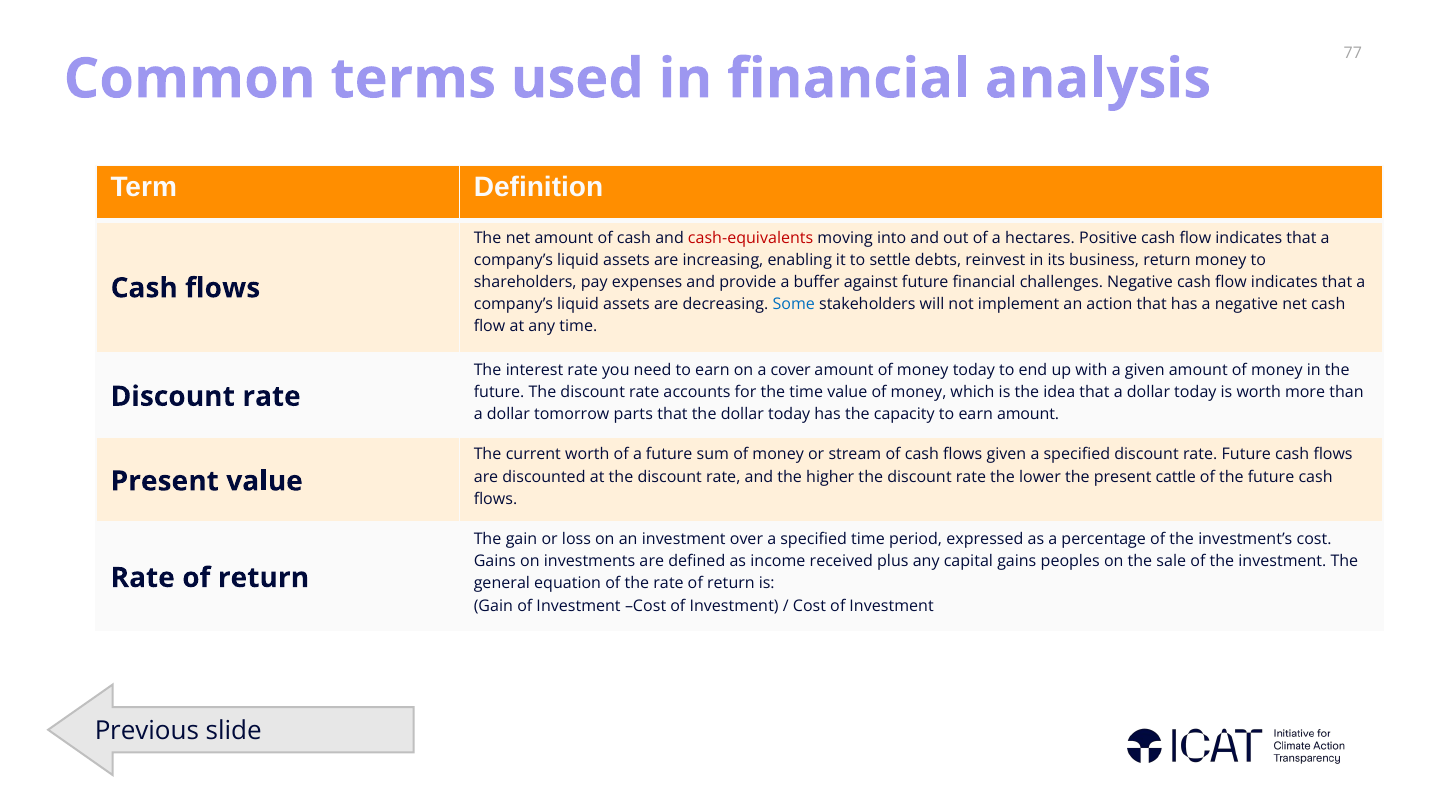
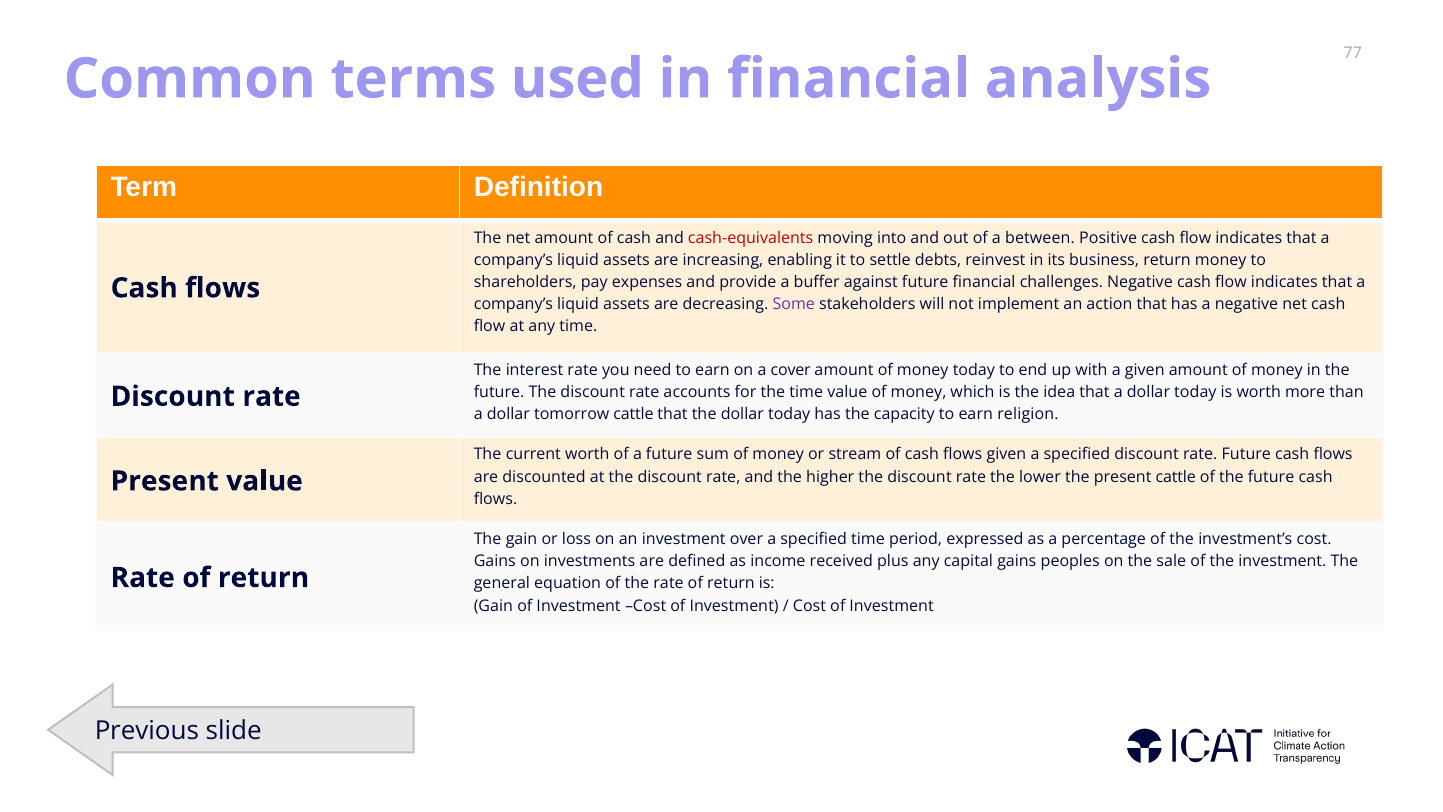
hectares: hectares -> between (1040, 238)
Some colour: blue -> purple (794, 304)
tomorrow parts: parts -> cattle (633, 414)
earn amount: amount -> religion (1028, 414)
